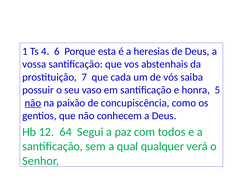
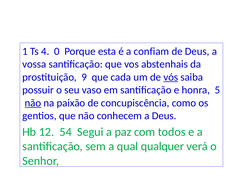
6: 6 -> 0 (57, 51)
heresias: heresias -> confiam (151, 51)
7: 7 -> 9 (84, 77)
vós underline: none -> present (171, 77)
64: 64 -> 54 (66, 132)
